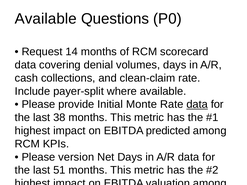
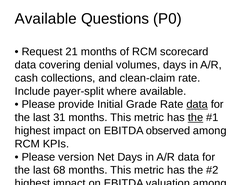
14: 14 -> 21 (72, 52)
Monte: Monte -> Grade (141, 105)
38: 38 -> 31 (59, 118)
the underline: none -> present (195, 118)
predicted: predicted -> observed (168, 131)
51: 51 -> 68 (59, 170)
